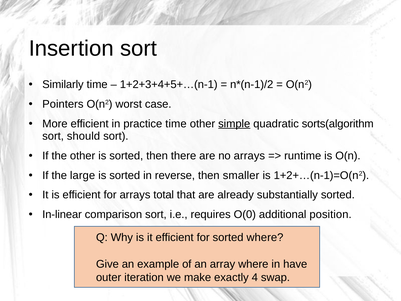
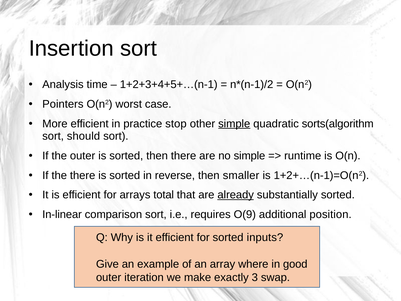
Similarly: Similarly -> Analysis (63, 84)
practice time: time -> stop (176, 124)
the other: other -> outer (83, 156)
no arrays: arrays -> simple (249, 156)
the large: large -> there (83, 175)
already underline: none -> present (236, 195)
O(0: O(0 -> O(9 (245, 214)
sorted where: where -> inputs (265, 237)
have: have -> good (295, 264)
4: 4 -> 3 (255, 277)
